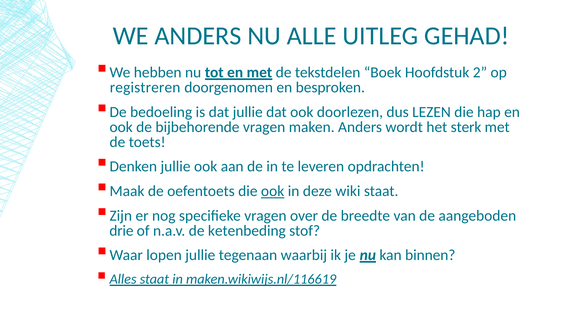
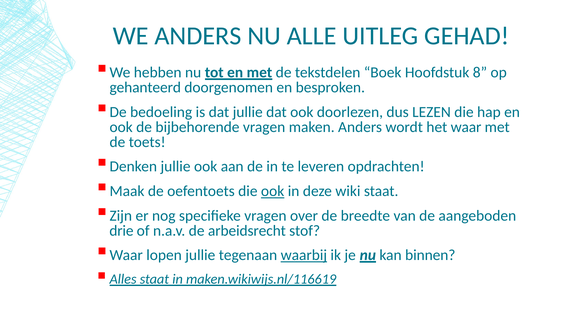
2: 2 -> 8 (480, 73)
registreren: registreren -> gehanteerd (145, 88)
het sterk: sterk -> waar (466, 127)
ketenbeding: ketenbeding -> arbeidsrecht (247, 231)
waarbij underline: none -> present (304, 255)
